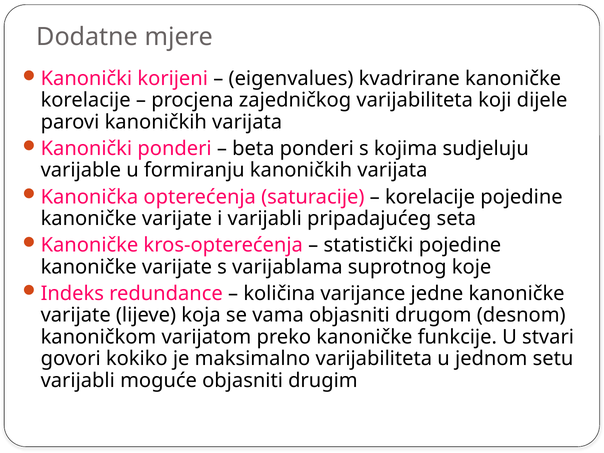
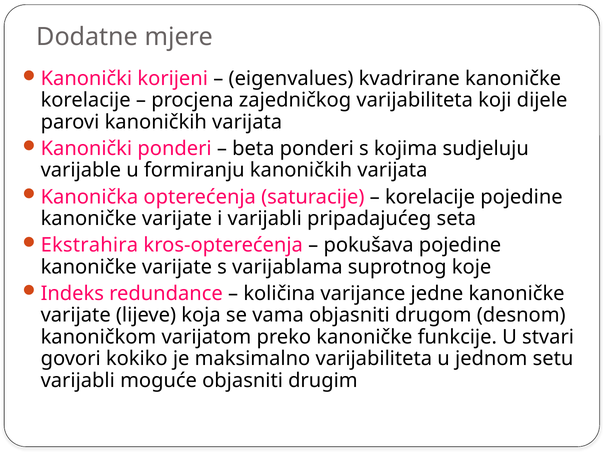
Kanoničke: Kanoničke -> Ekstrahira (89, 245)
statistički: statistički -> pokušava (369, 245)
